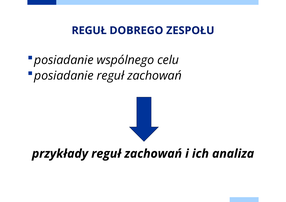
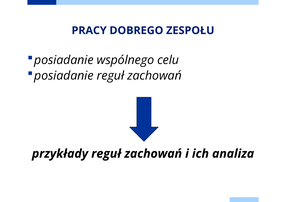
REGUŁ: REGUŁ -> PRACY (89, 31)
